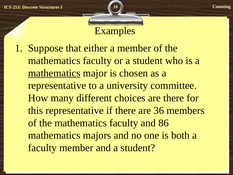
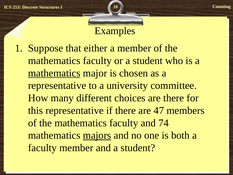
36: 36 -> 47 (159, 110)
86: 86 -> 74 (164, 123)
majors underline: none -> present (97, 135)
